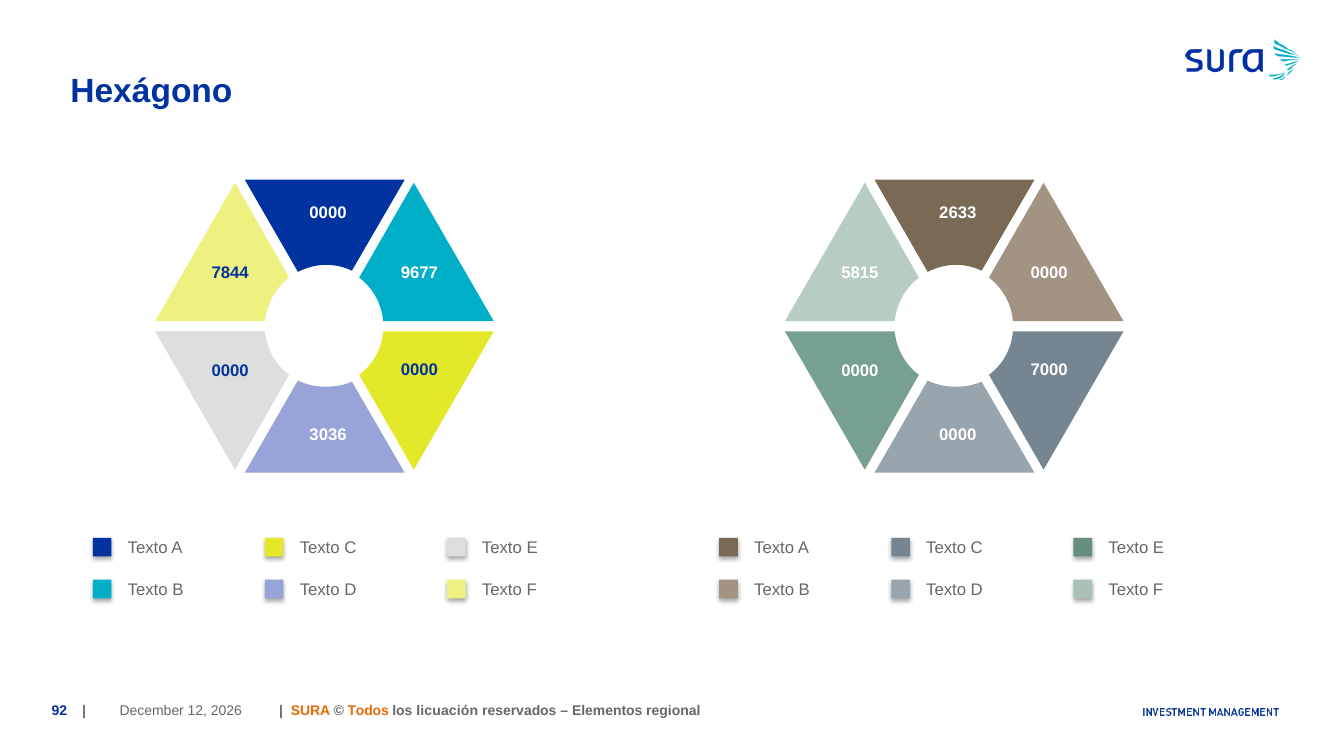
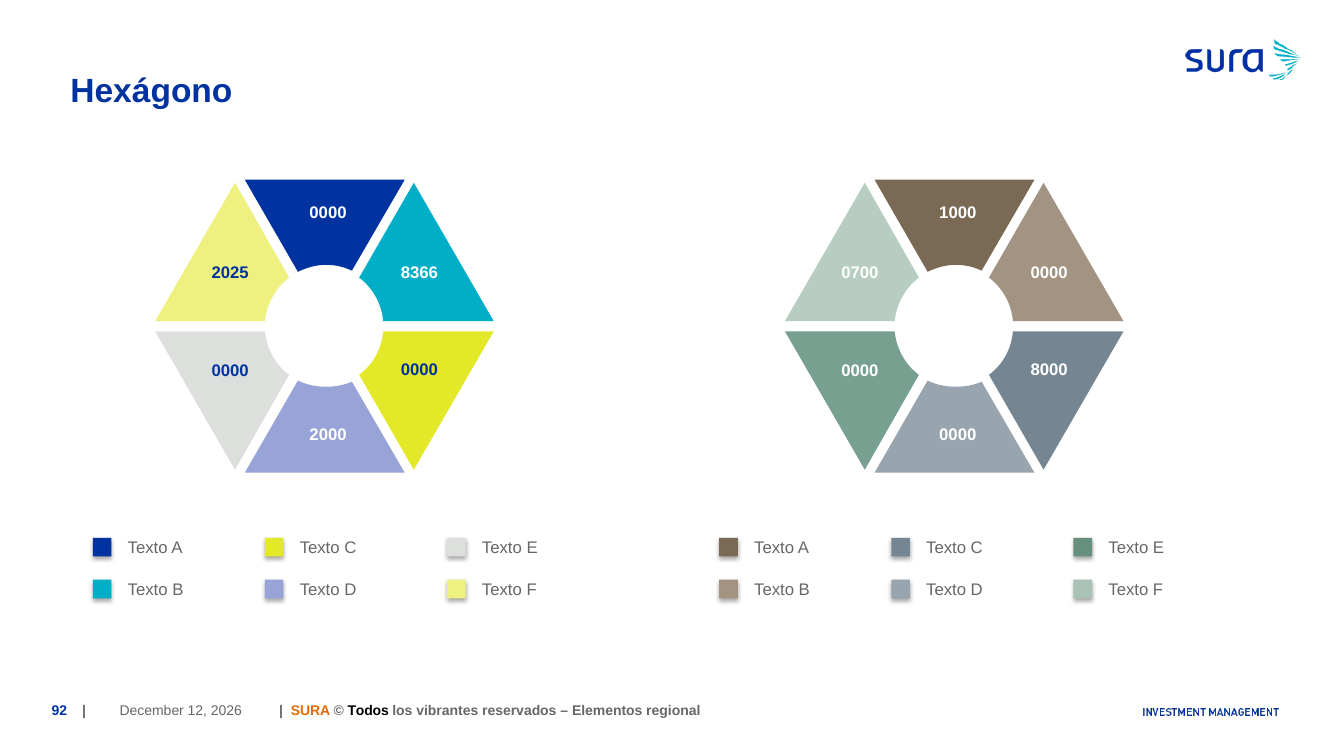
2633: 2633 -> 1000 (958, 213)
9677: 9677 -> 8366 (419, 273)
7844: 7844 -> 2025 (230, 273)
5815: 5815 -> 0700 (860, 273)
7000: 7000 -> 8000 (1049, 370)
3036: 3036 -> 2000 (328, 435)
Todos colour: orange -> black (368, 711)
licuación: licuación -> vibrantes (447, 711)
